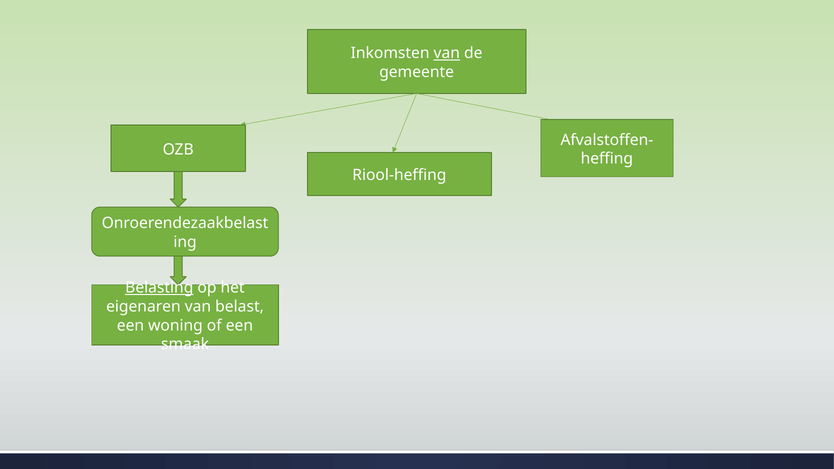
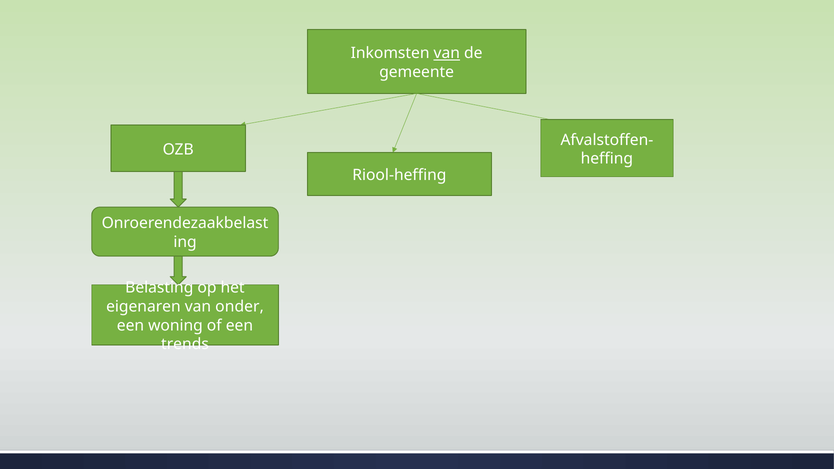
Belasting underline: present -> none (159, 288)
belast: belast -> onder (240, 307)
smaak: smaak -> trends (185, 344)
